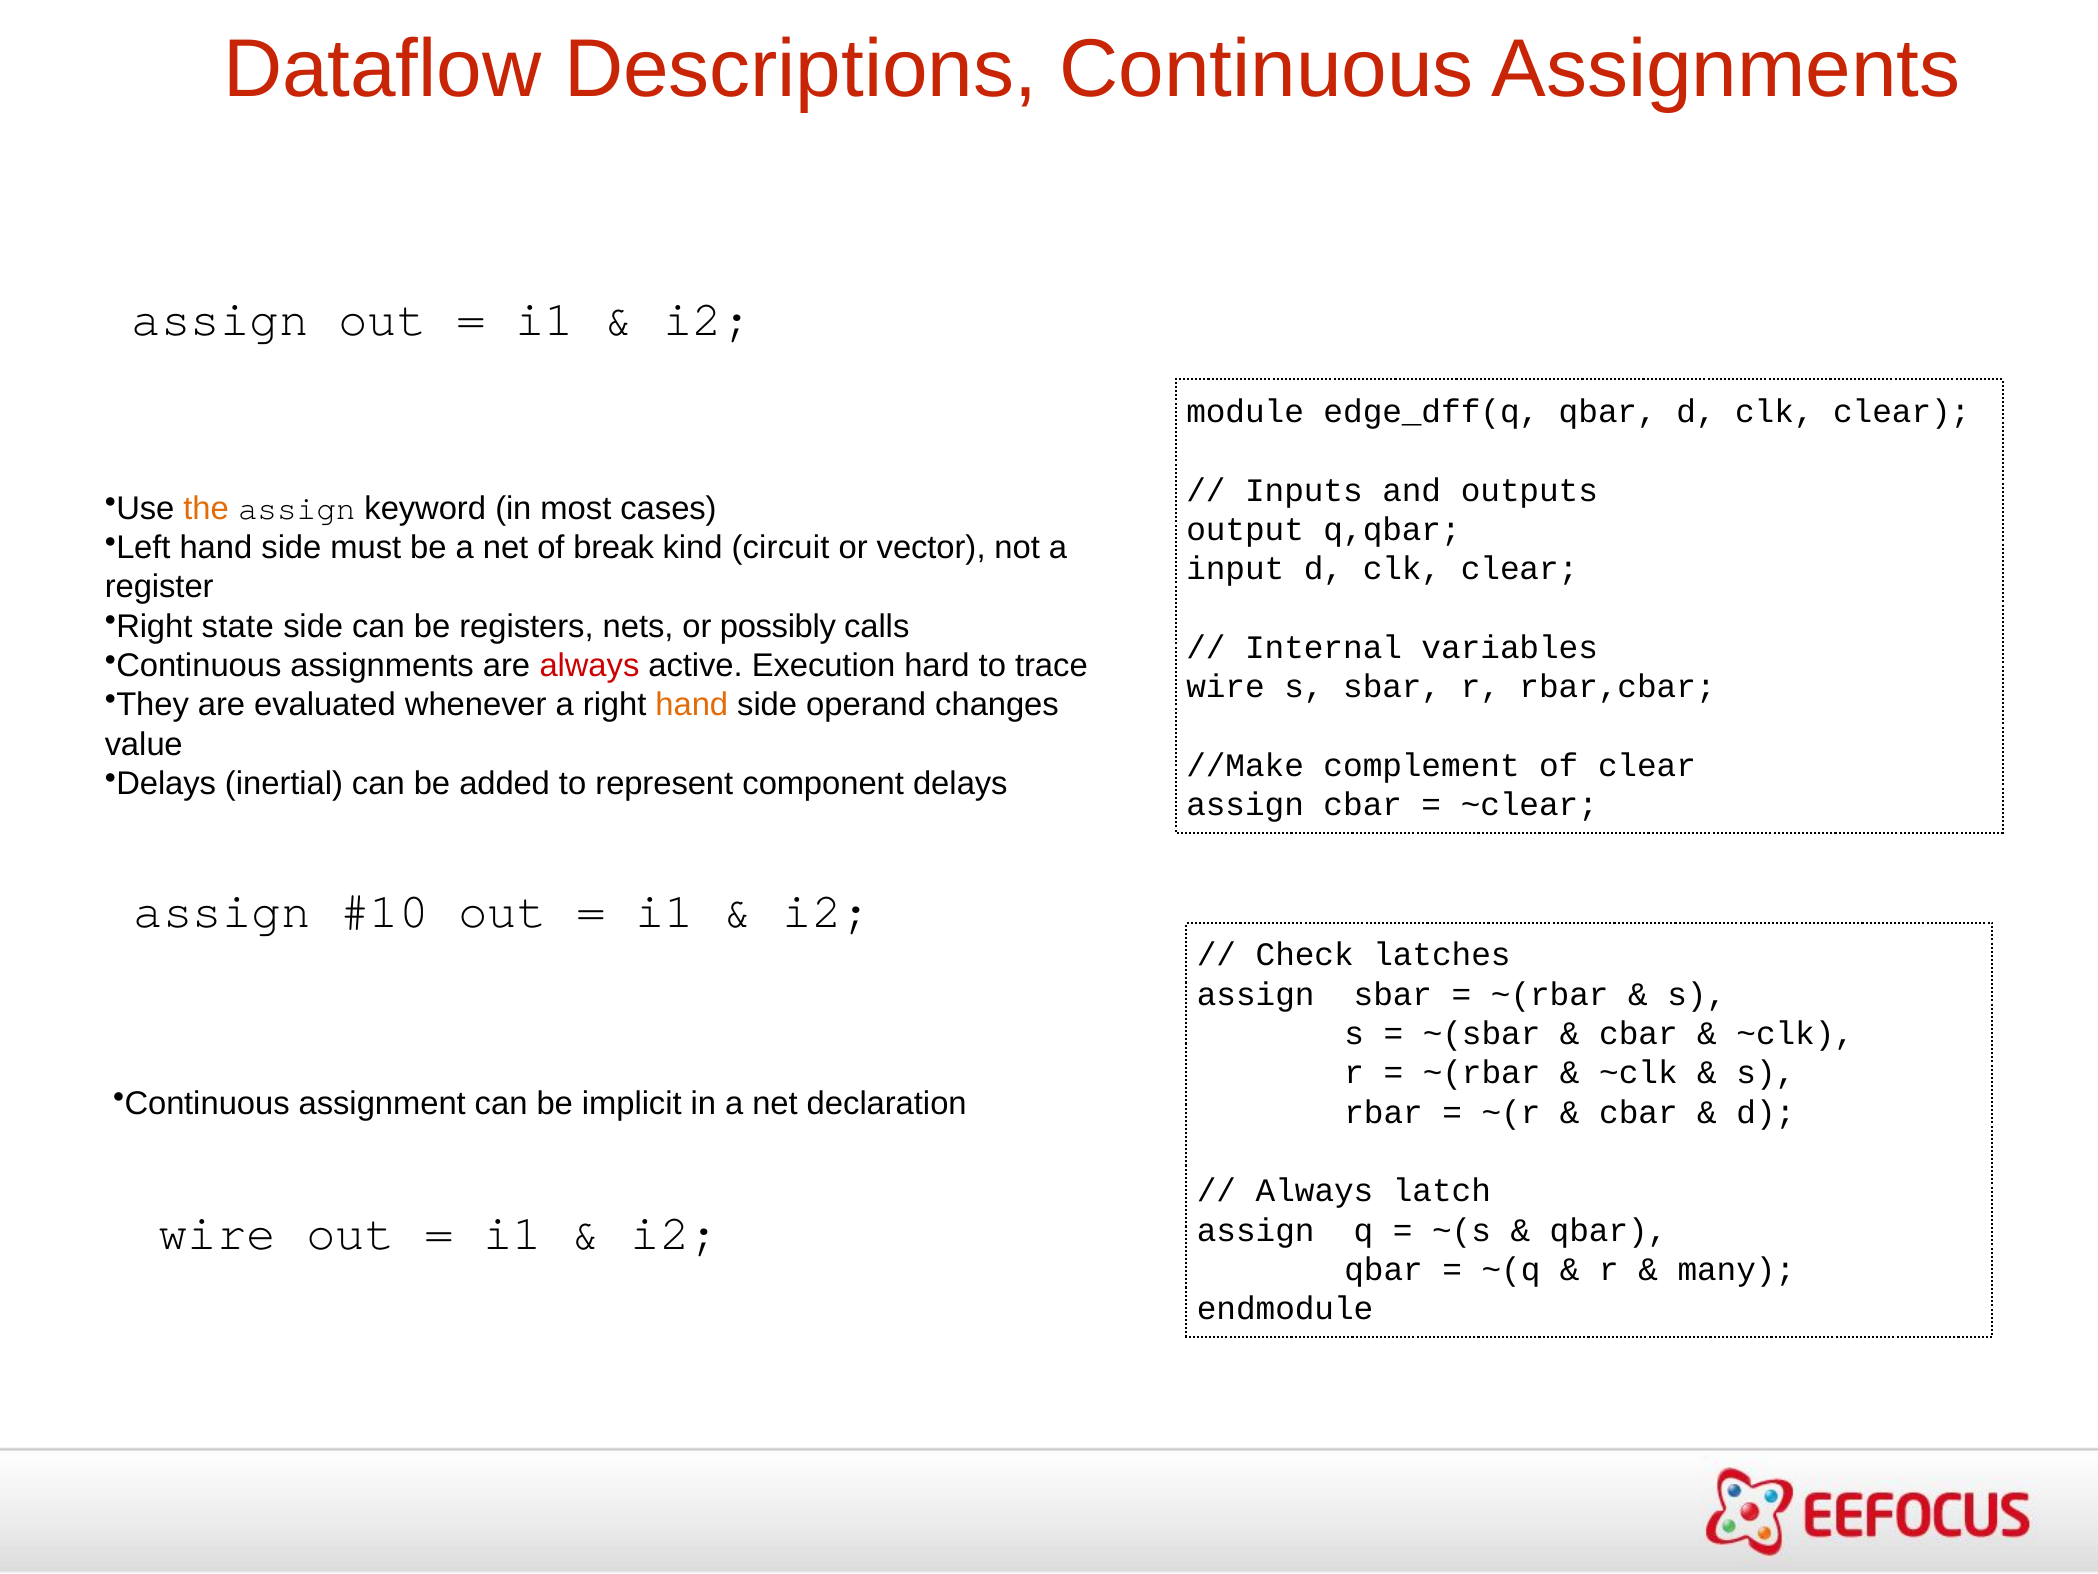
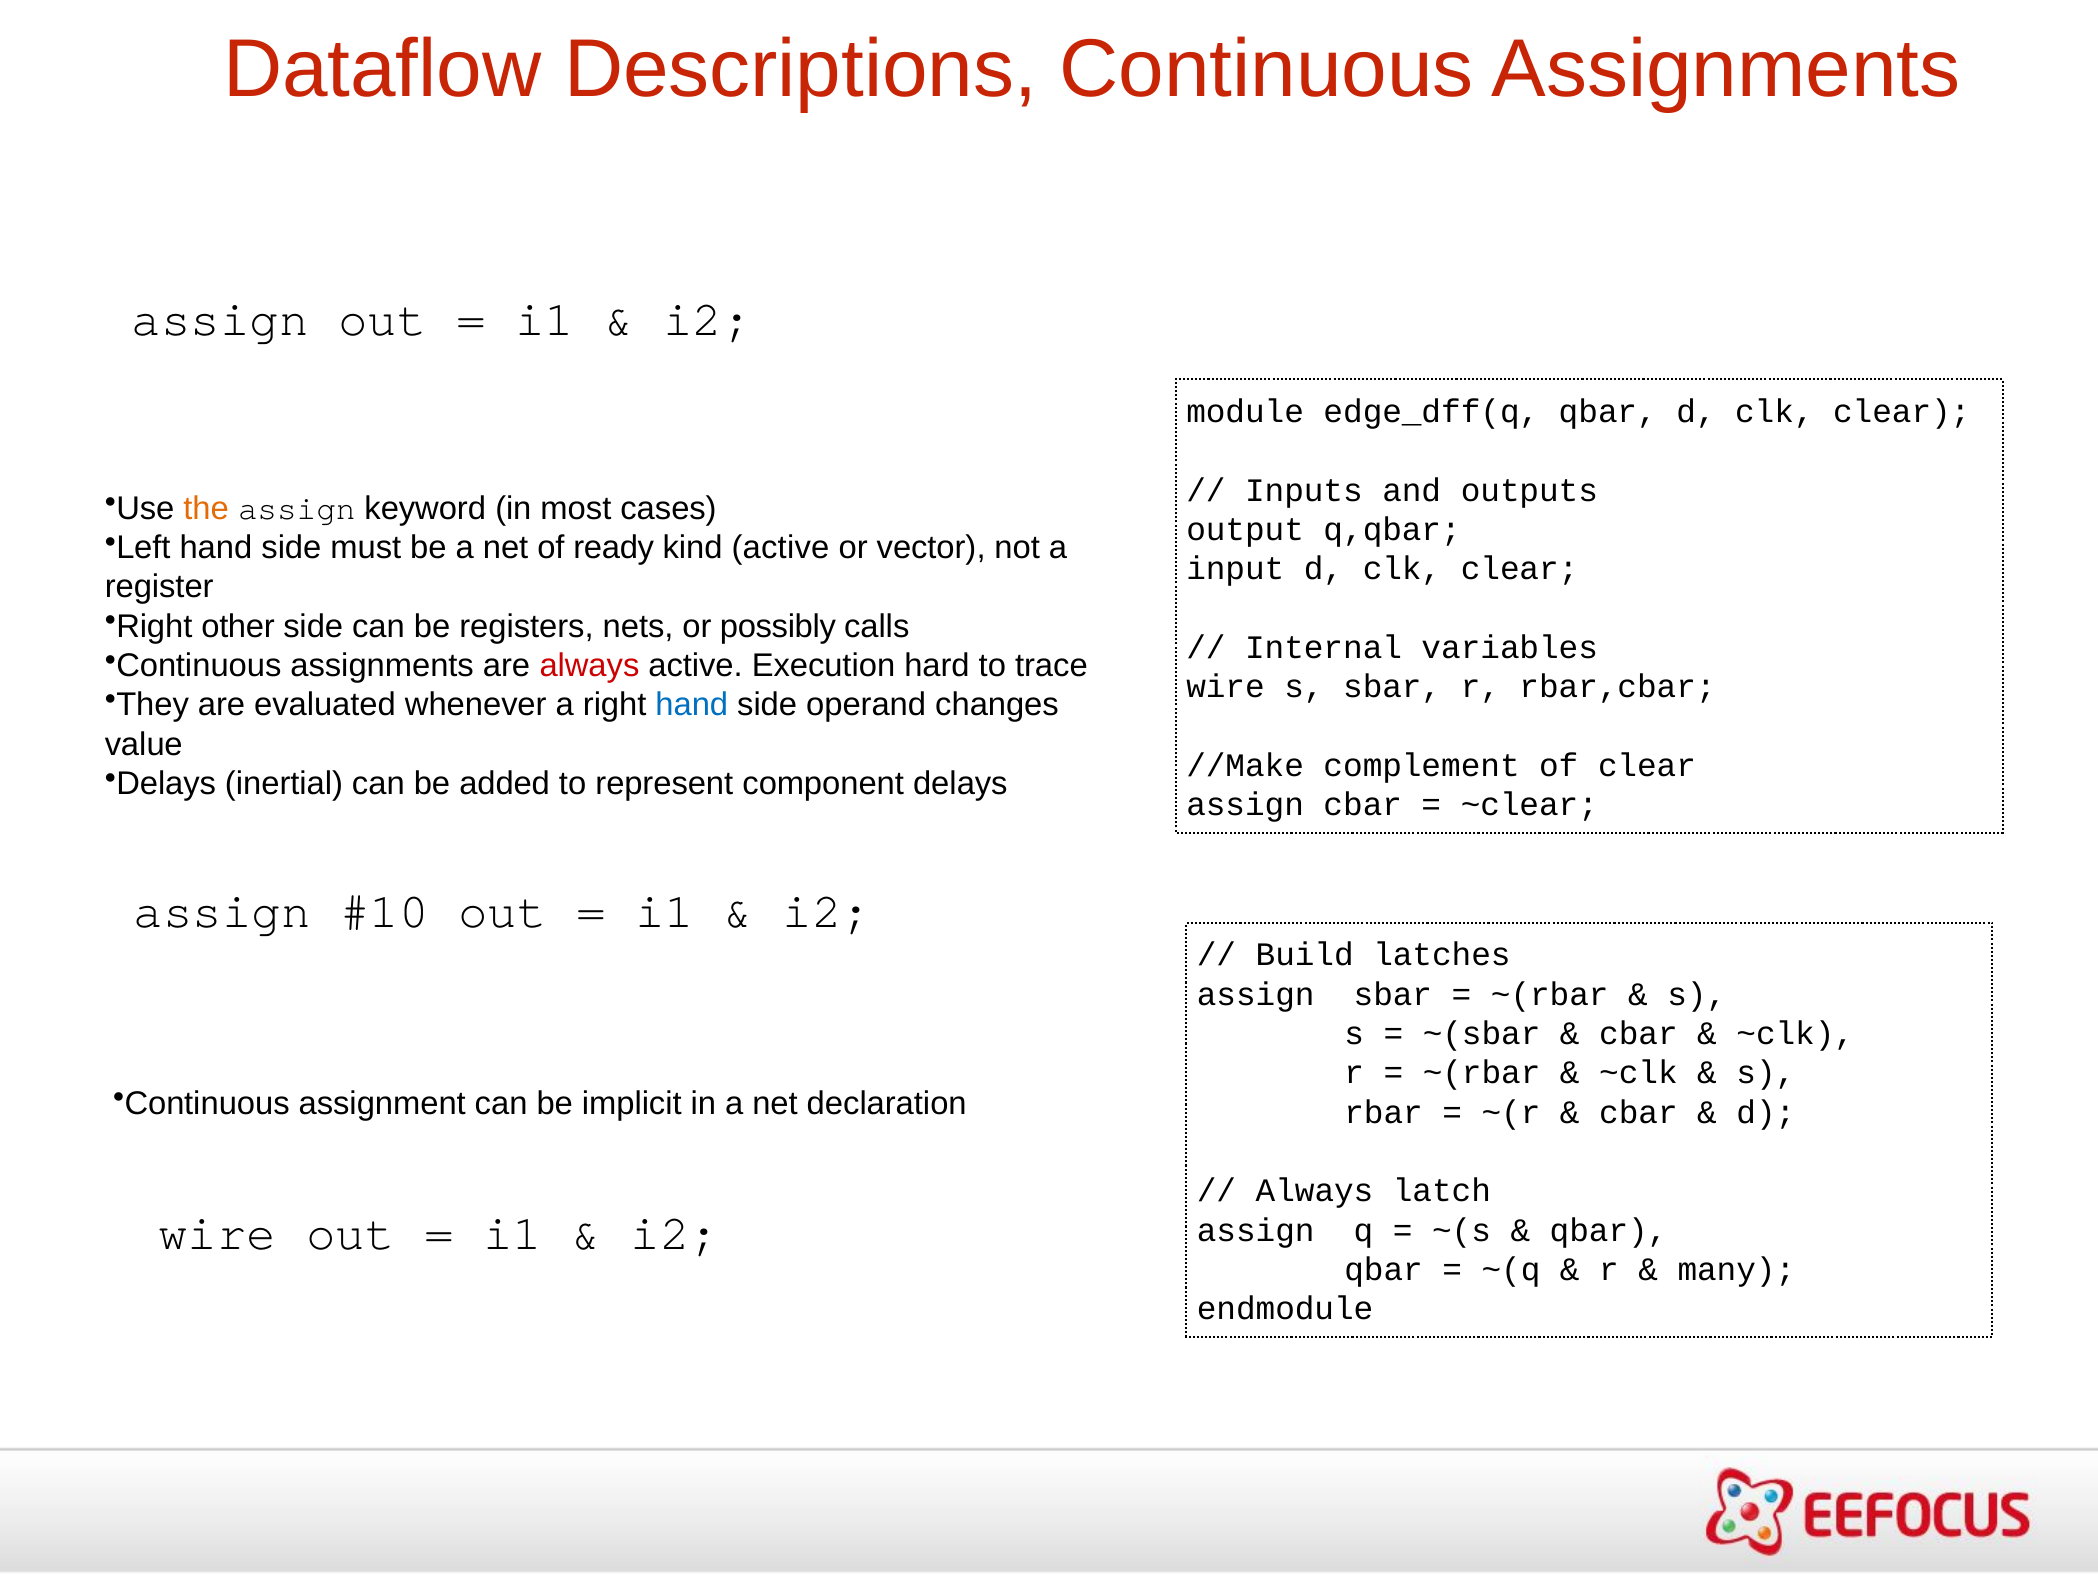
break: break -> ready (614, 548)
kind circuit: circuit -> active (780, 548)
state: state -> other (238, 626)
hand colour: orange -> blue (692, 705)
Check: Check -> Build (1305, 955)
